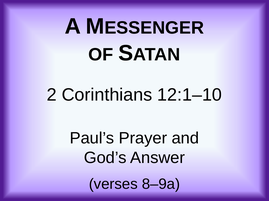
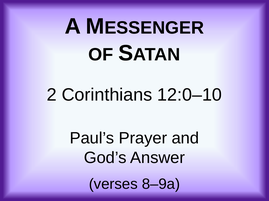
12:1–10: 12:1–10 -> 12:0–10 (190, 95)
